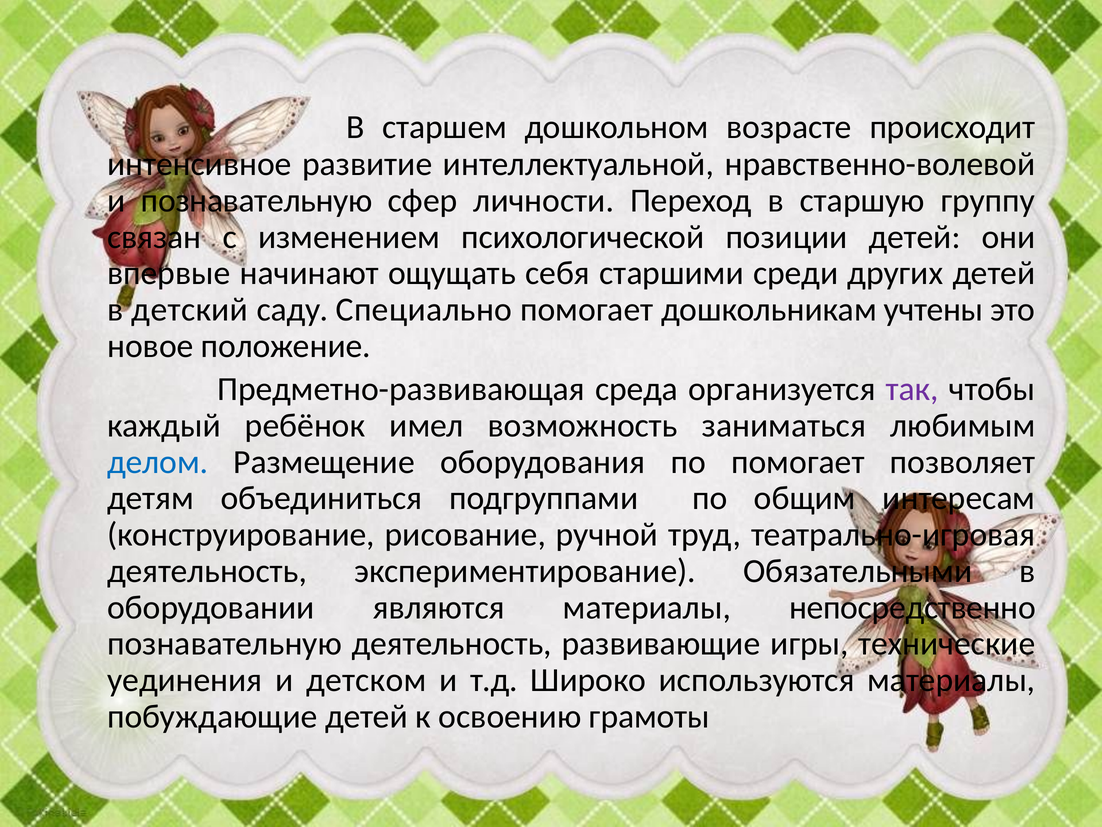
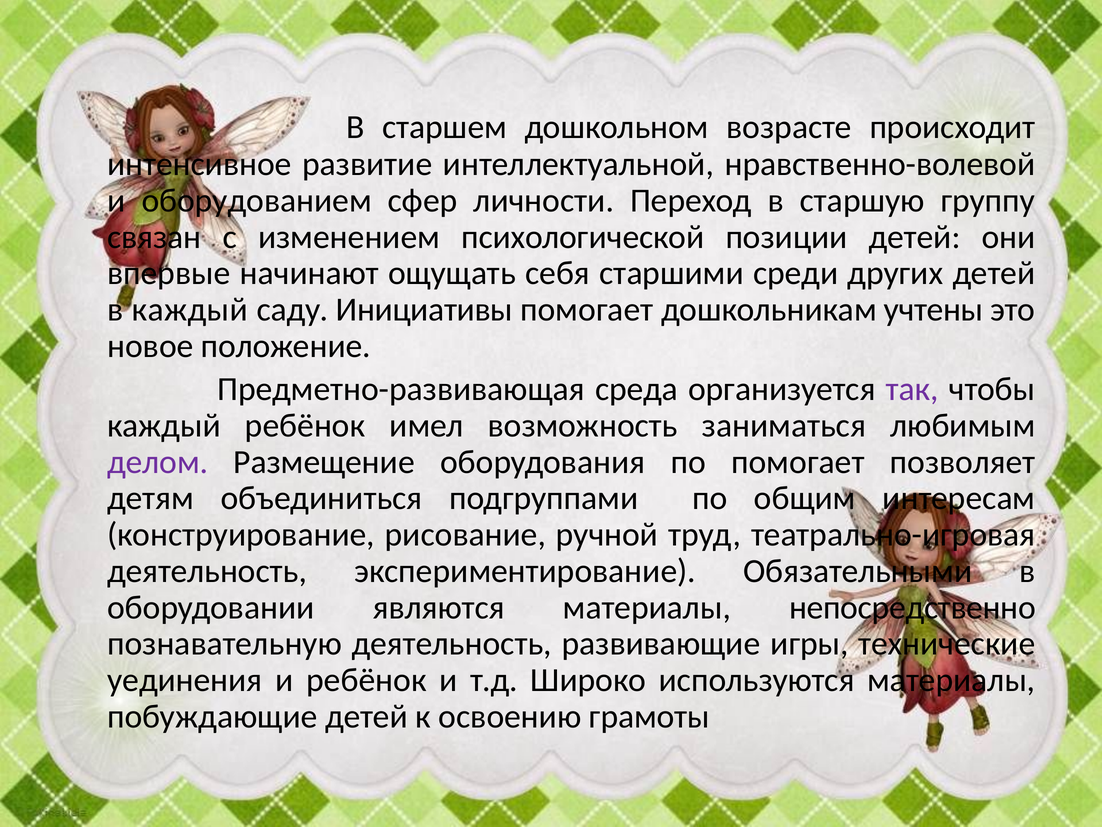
и познавательную: познавательную -> оборудованием (257, 200)
в детский: детский -> каждый (190, 309)
Специально: Специально -> Инициативы (424, 309)
делом colour: blue -> purple (158, 462)
и детском: детском -> ребёнок (366, 680)
